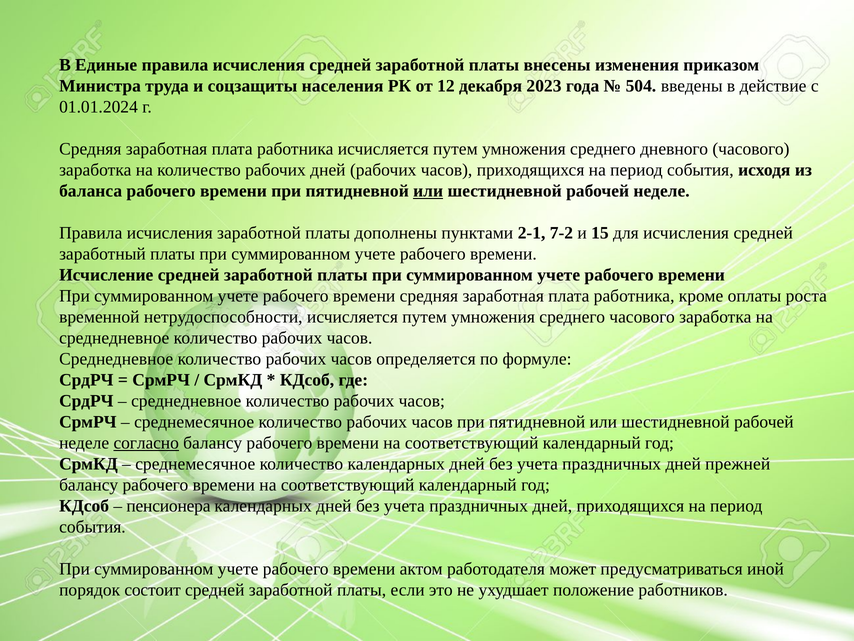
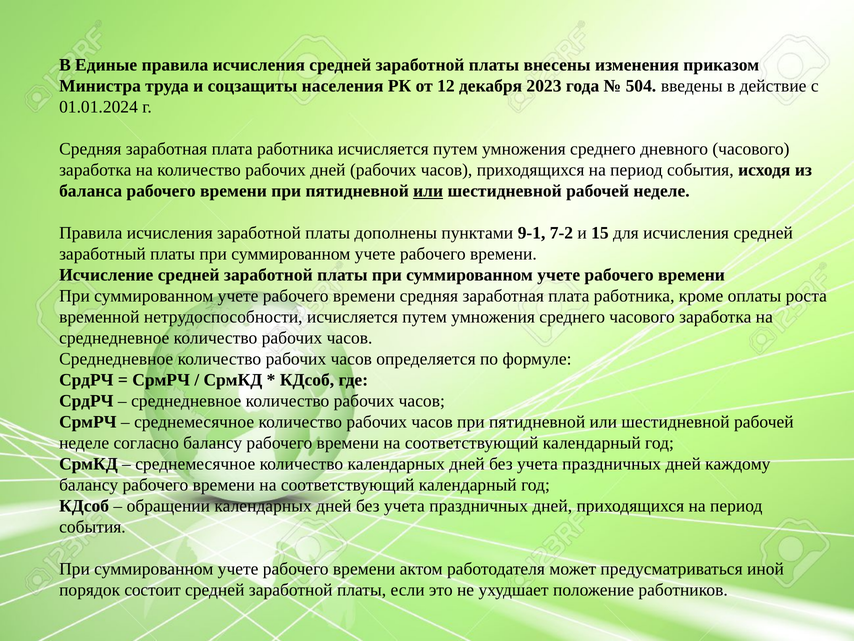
2-1: 2-1 -> 9-1 (532, 233)
согласно underline: present -> none (146, 442)
прежней: прежней -> каждому (738, 463)
пенсионера: пенсионера -> обращении (168, 505)
